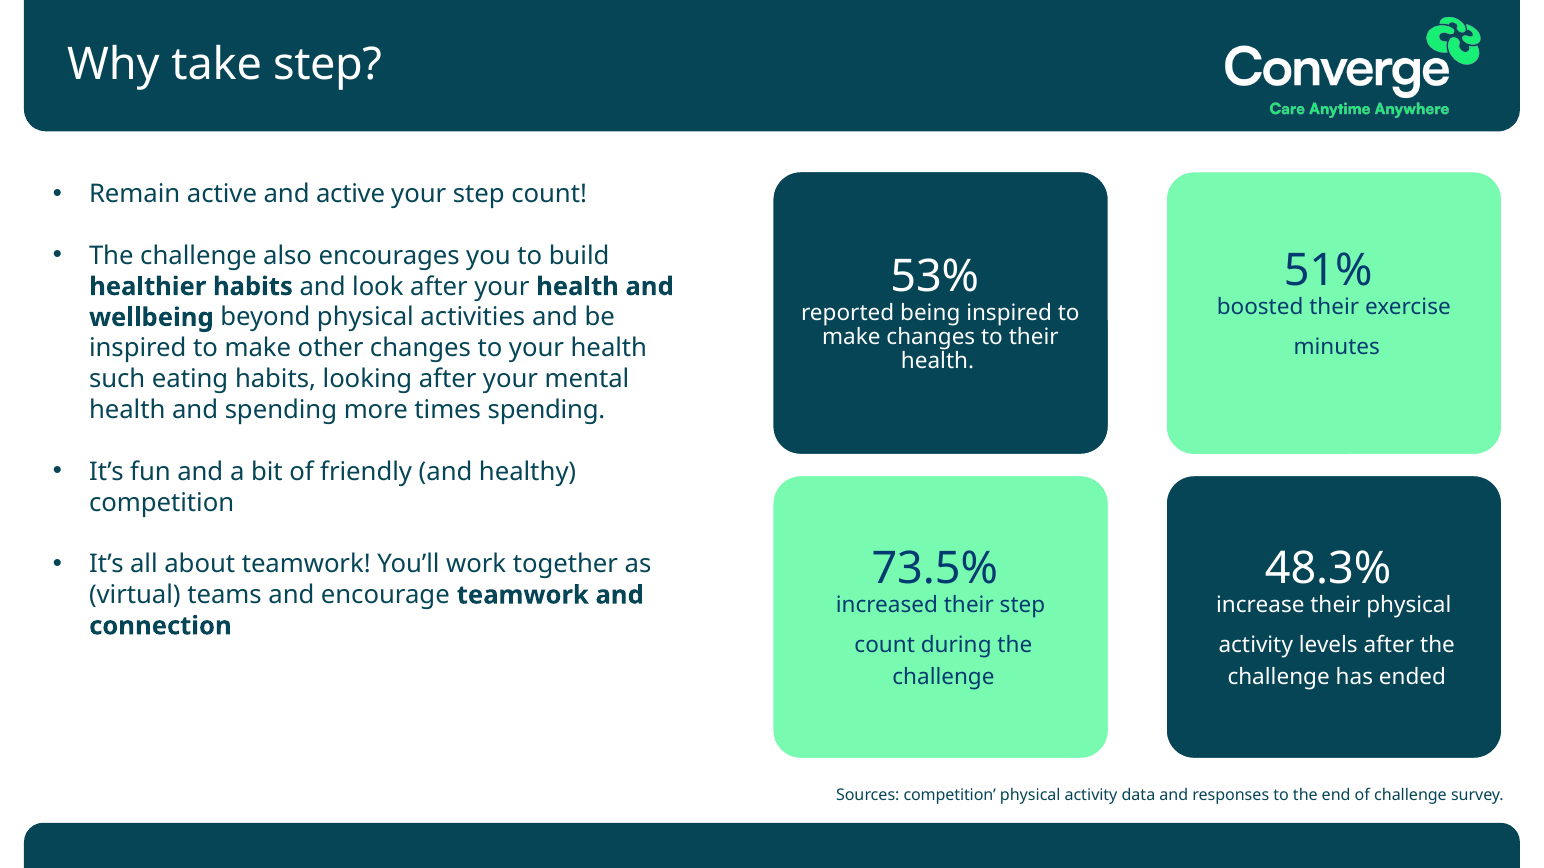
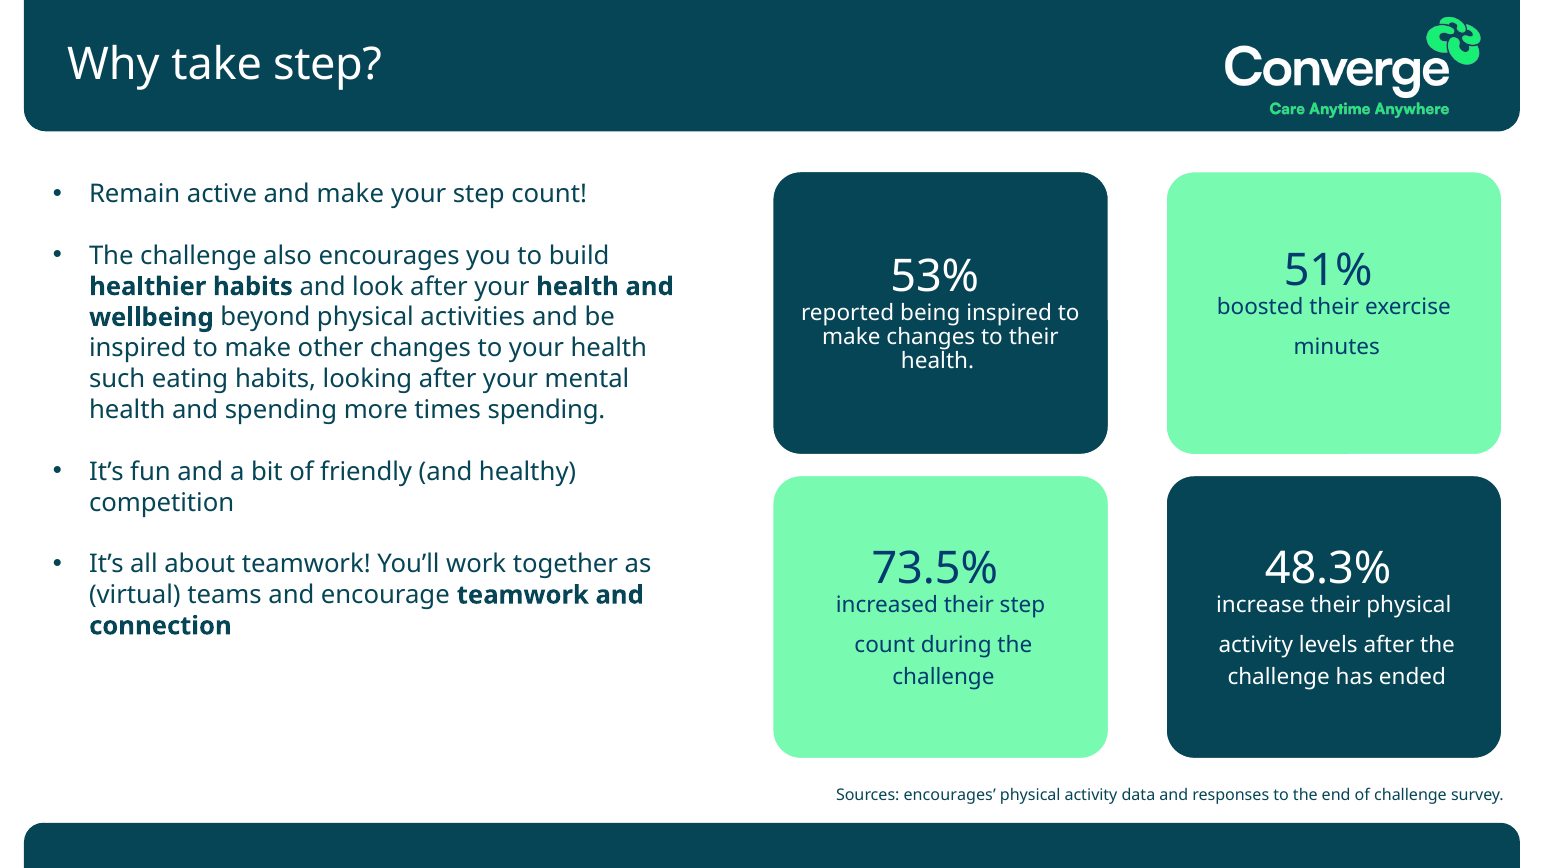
and active: active -> make (350, 194)
Sources competition: competition -> encourages (950, 796)
